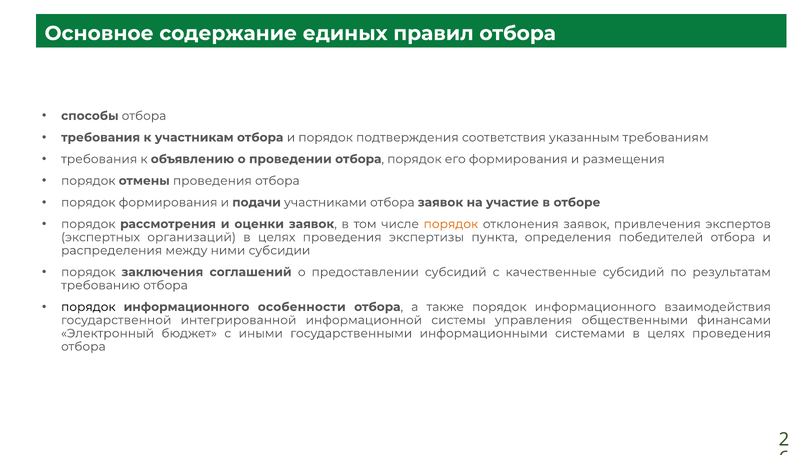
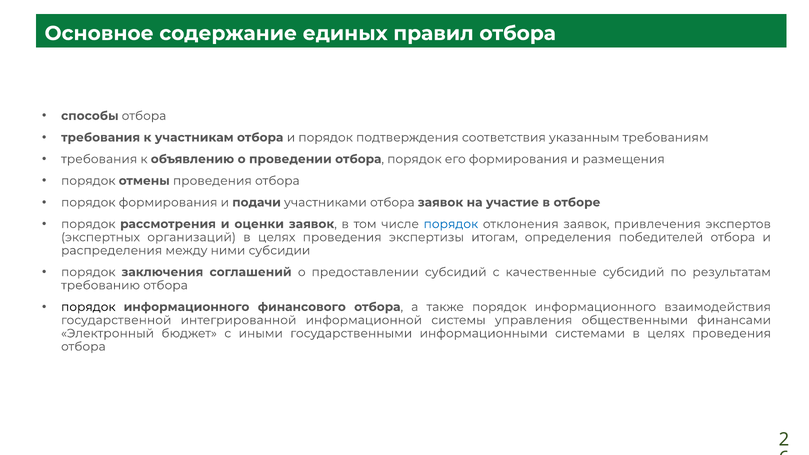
порядок colour: orange -> blue (451, 224)
пункта: пункта -> итогам (495, 237)
особенности: особенности -> финансового (302, 307)
